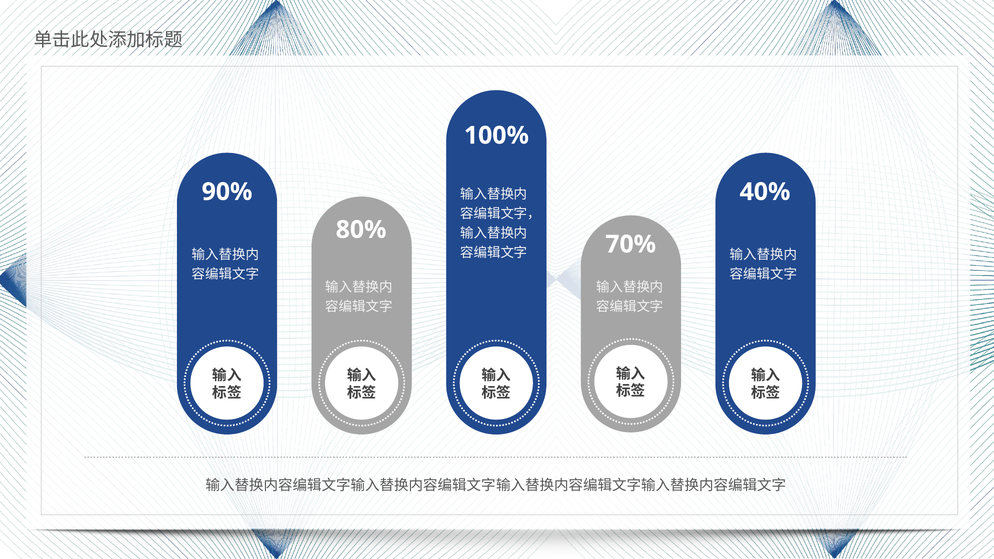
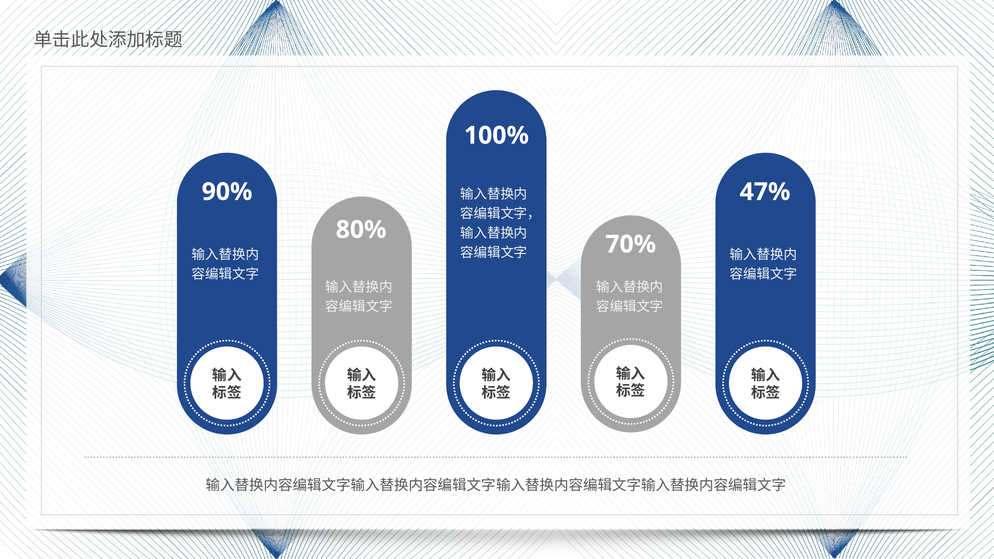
40%: 40% -> 47% (765, 192)
